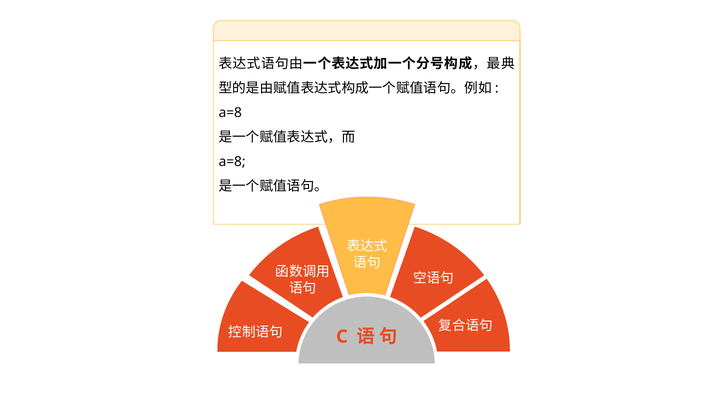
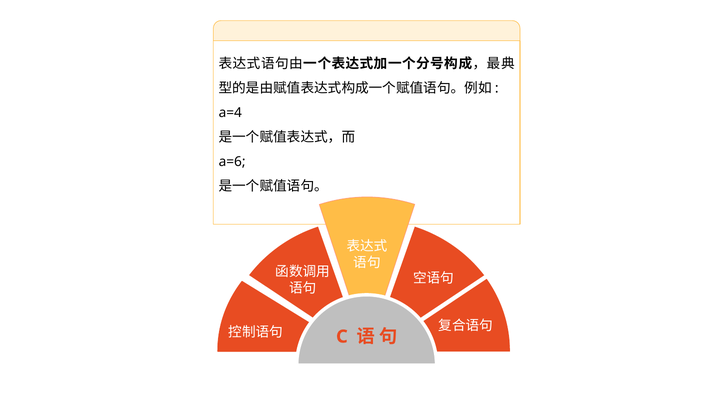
a=8: a=8 -> a=4 (230, 113)
a=8: a=8 -> a=6 (232, 162)
